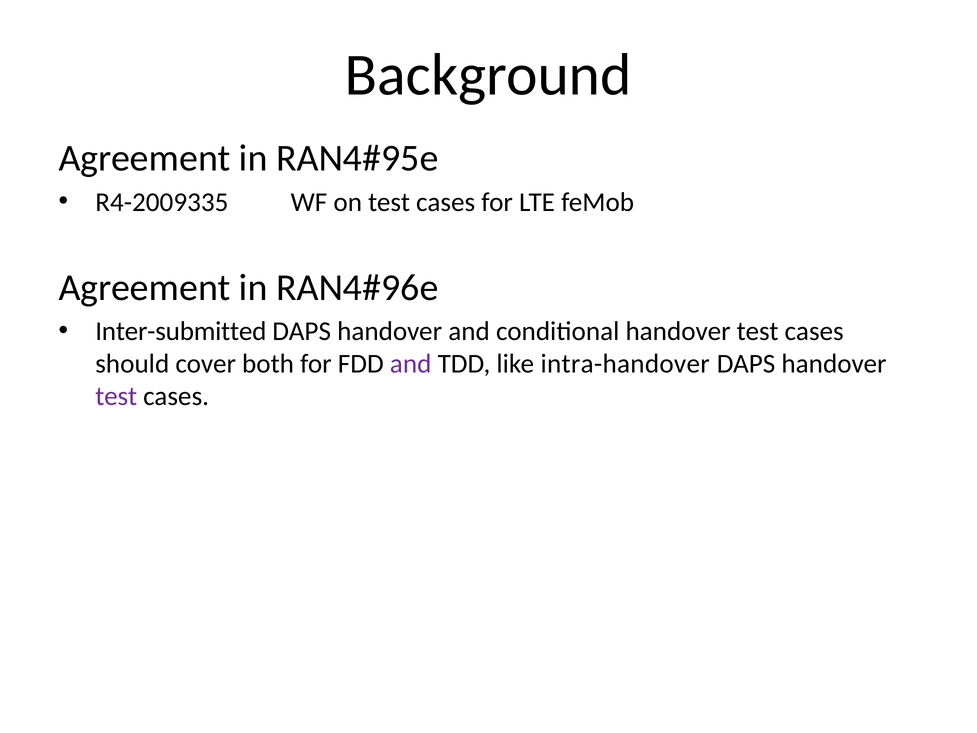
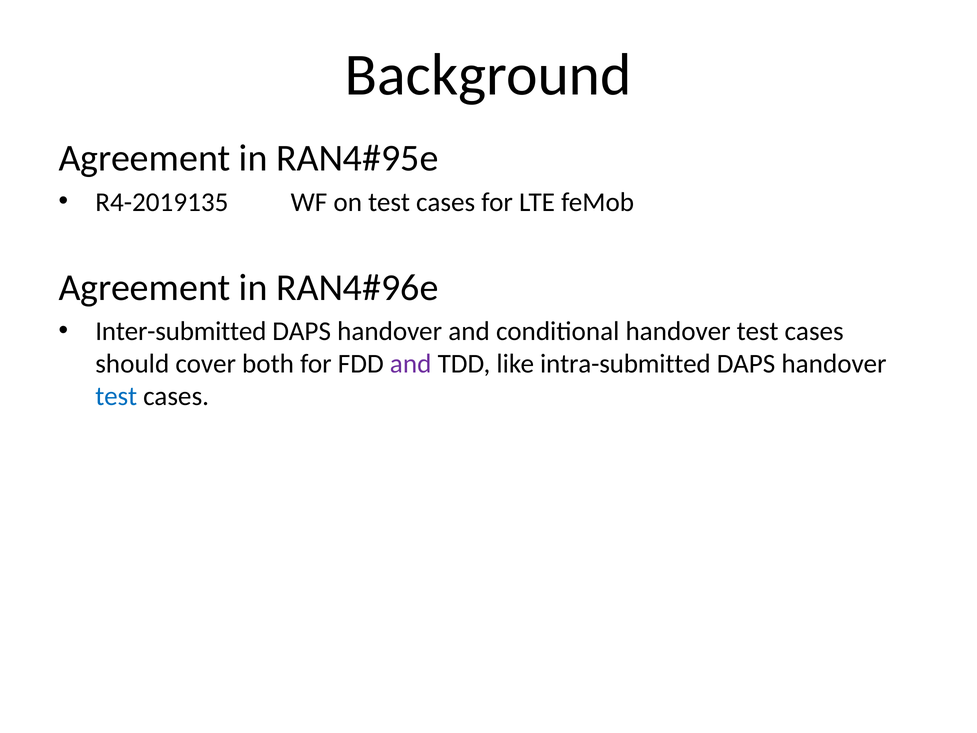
R4-2009335: R4-2009335 -> R4-2019135 (162, 202)
intra-handover: intra-handover -> intra-submitted (625, 364)
test colour: purple -> blue (116, 396)
